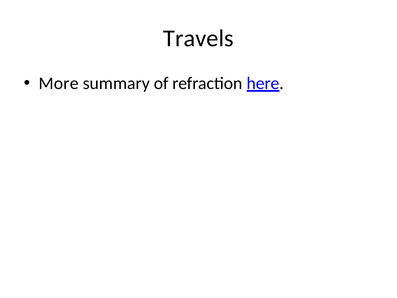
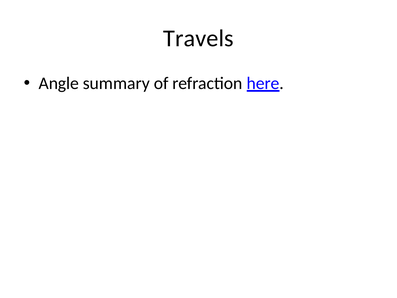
More: More -> Angle (59, 83)
